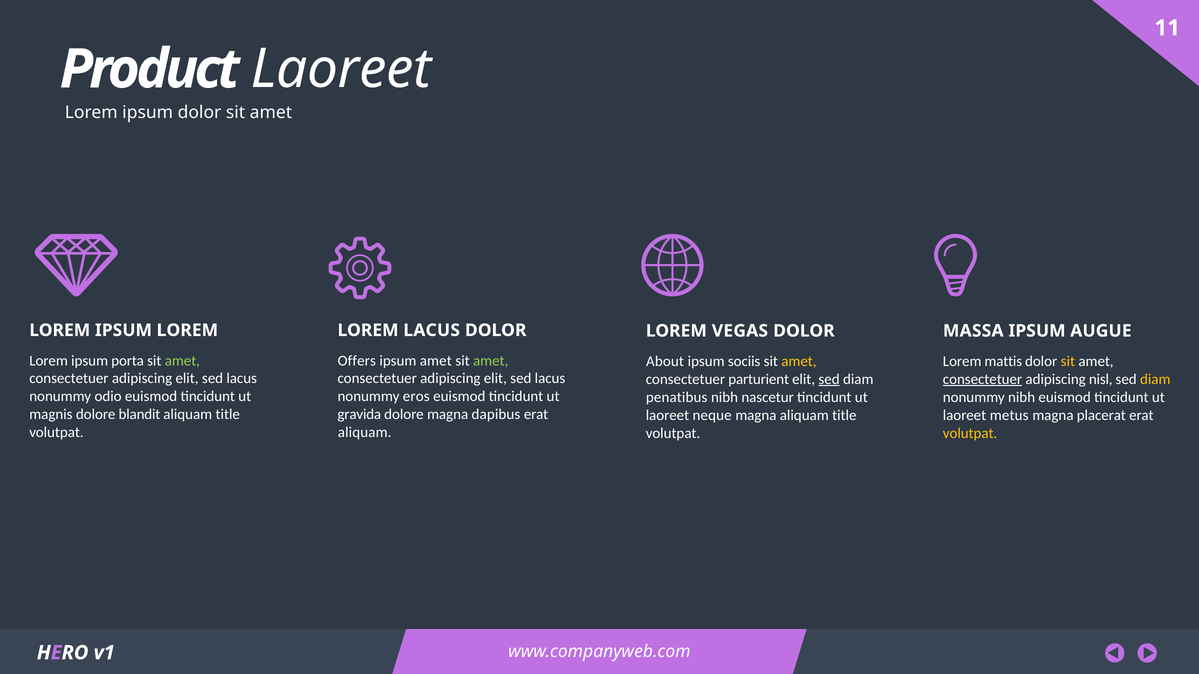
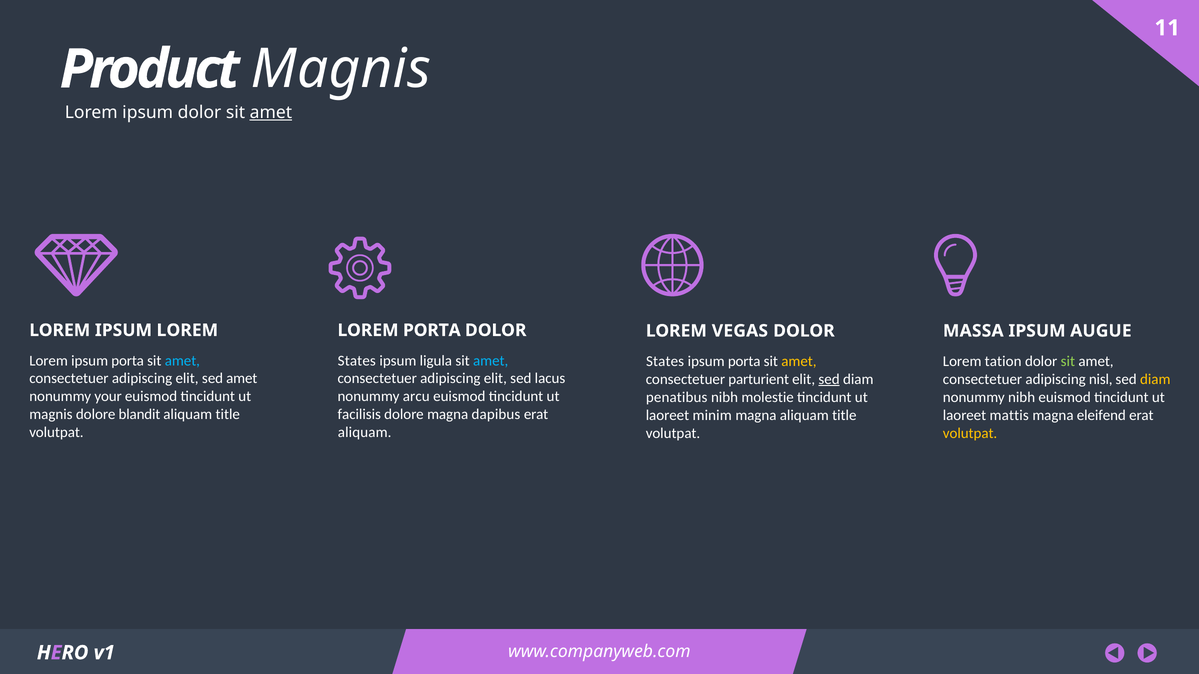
Laoreet: Laoreet -> Magnis (341, 69)
amet underline: none -> present (271, 112)
LOREM LACUS: LACUS -> PORTA (432, 330)
amet colour: light green -> light blue (182, 361)
Offers: Offers -> States (357, 361)
ipsum amet: amet -> ligula (436, 361)
amet colour: light green -> light blue (491, 361)
About: About -> States (665, 361)
sociis: sociis -> porta (744, 361)
mattis: mattis -> tation (1003, 361)
sit colour: yellow -> light green (1068, 361)
lacus: lacus -> amet (242, 379)
consectetuer underline: present -> none (983, 379)
odio: odio -> your (108, 397)
eros: eros -> arcu (416, 397)
nascetur: nascetur -> molestie (768, 397)
gravida: gravida -> facilisis (359, 415)
neque: neque -> minim (712, 415)
metus: metus -> mattis (1009, 415)
placerat: placerat -> eleifend (1101, 415)
